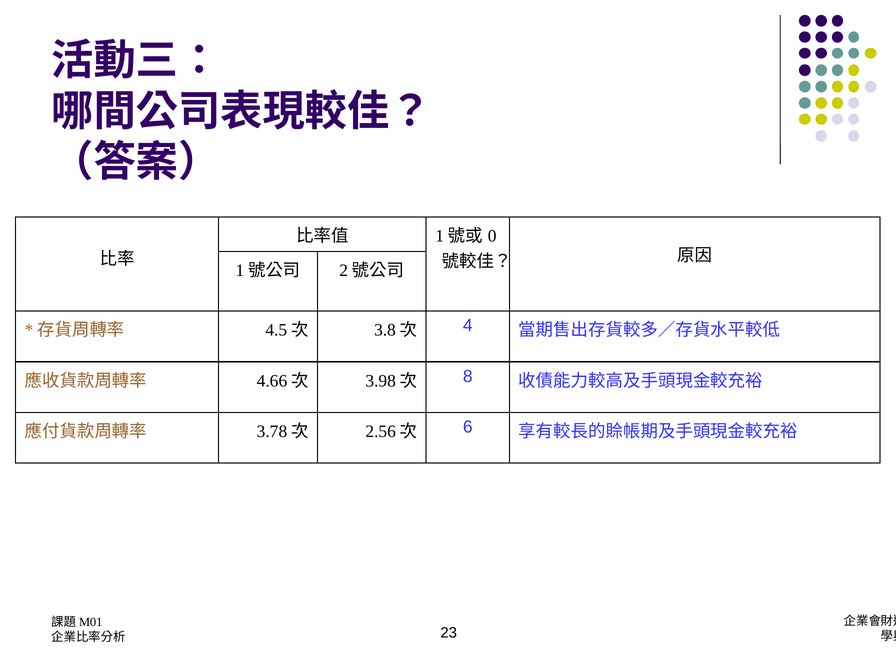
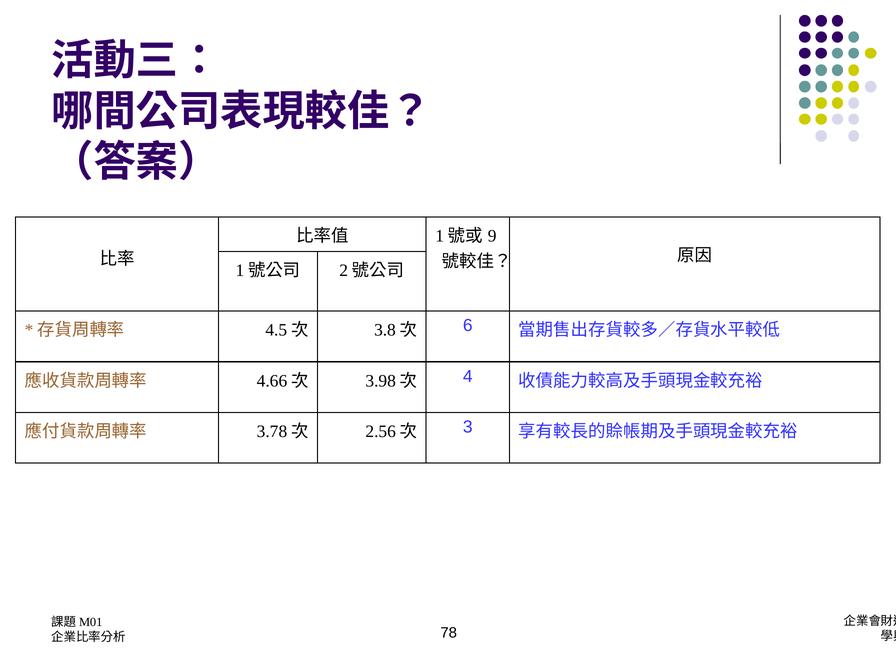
0: 0 -> 9 (492, 236)
4: 4 -> 6 (468, 326)
8: 8 -> 4 (468, 376)
6: 6 -> 3 (468, 427)
23: 23 -> 78 (449, 633)
